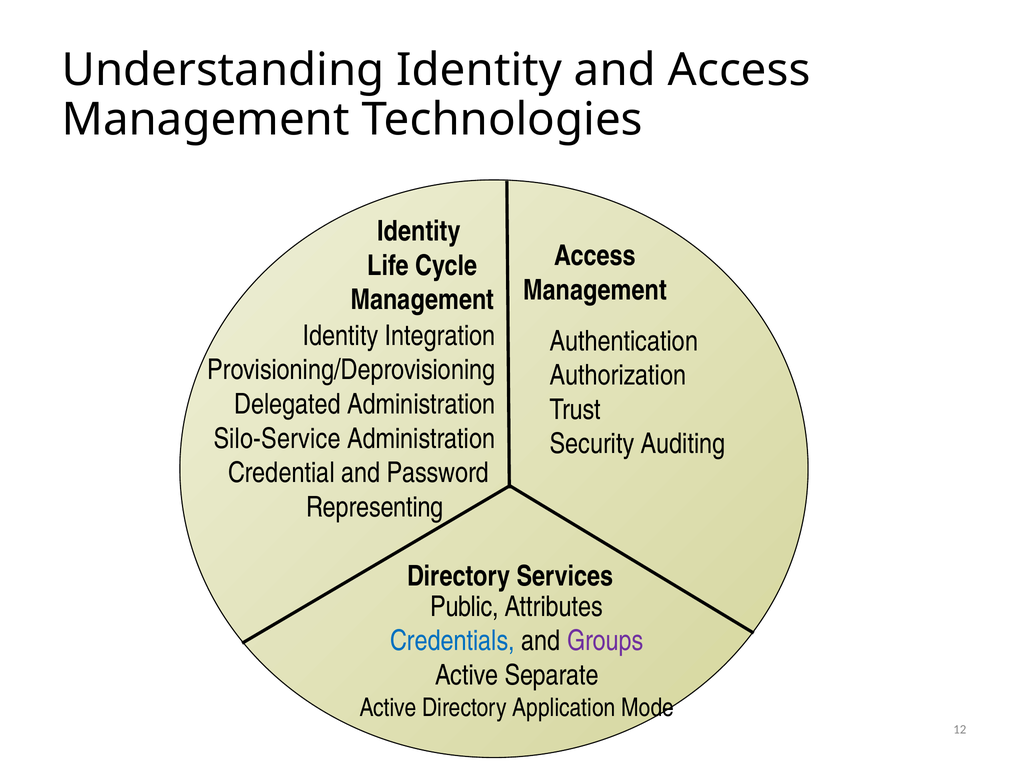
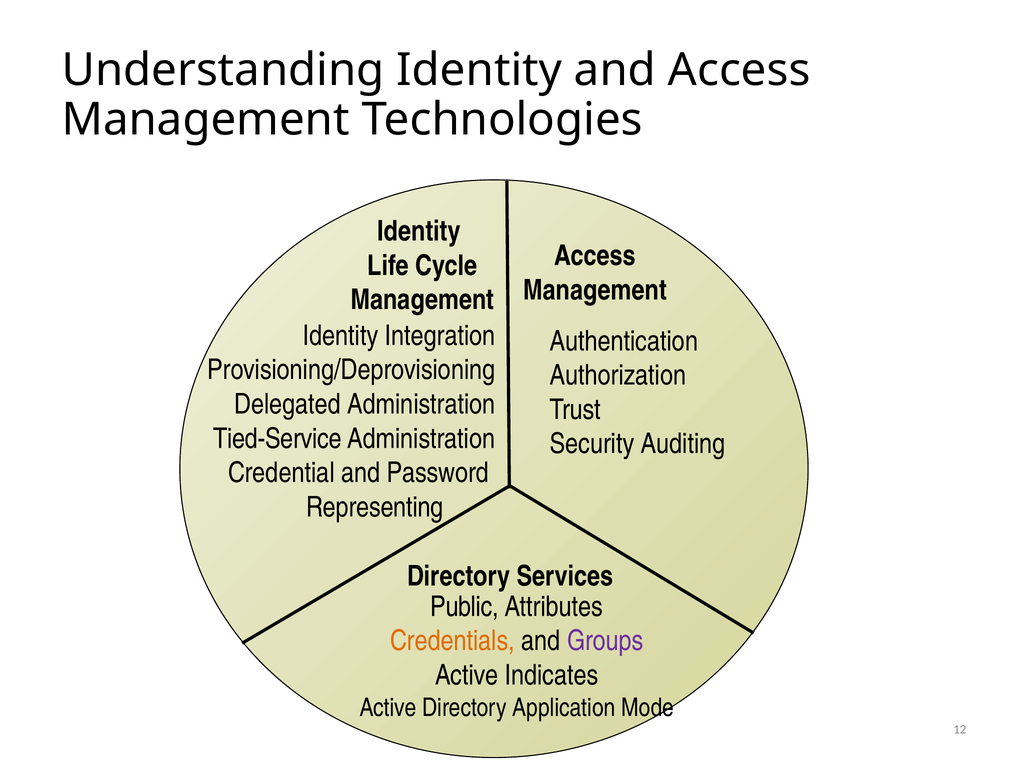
Silo-Service: Silo-Service -> Tied-Service (277, 439)
Credentials colour: blue -> orange (452, 641)
Separate: Separate -> Indicates (552, 675)
